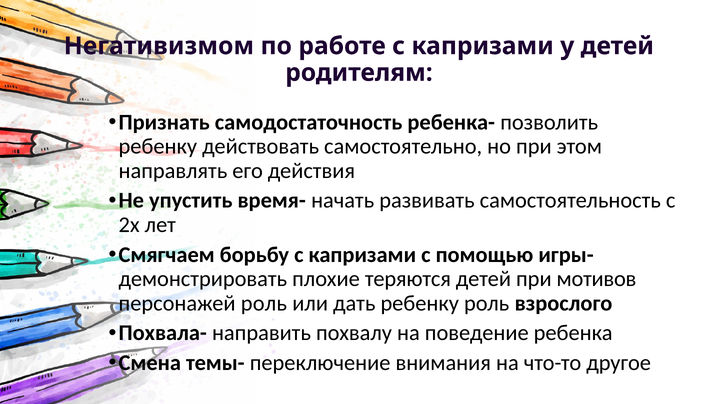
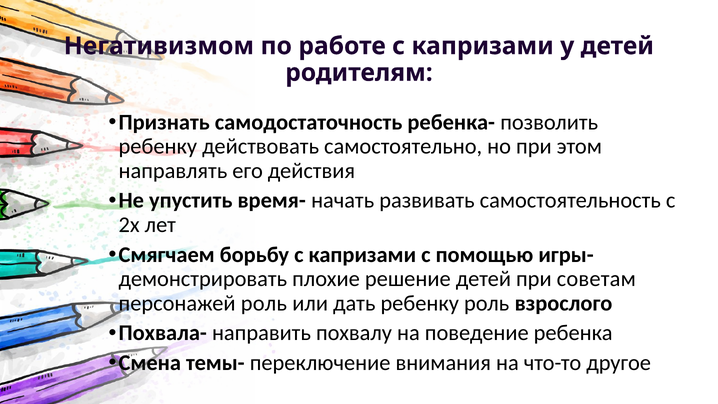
теряются: теряются -> решение (408, 279)
мотивов: мотивов -> советам (596, 279)
